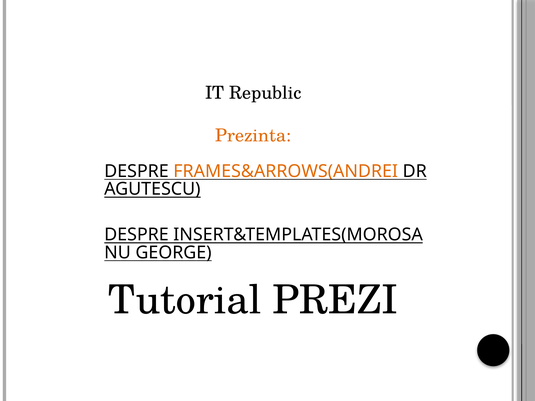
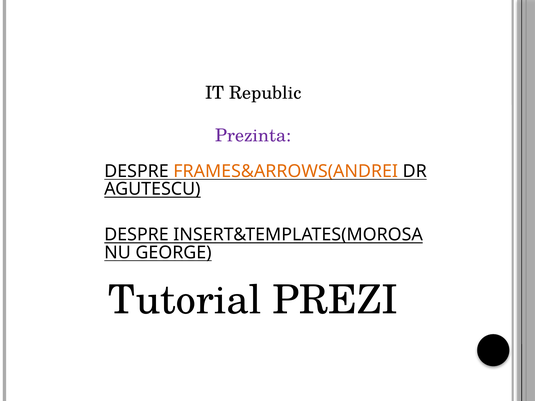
Prezinta colour: orange -> purple (253, 136)
